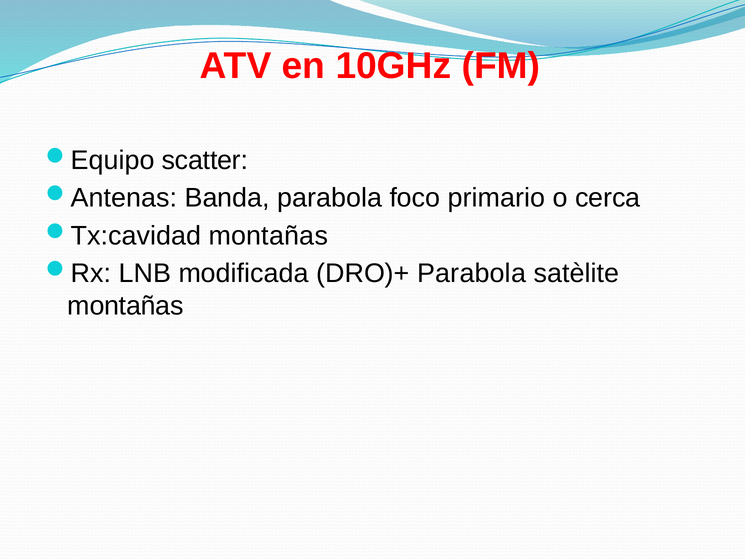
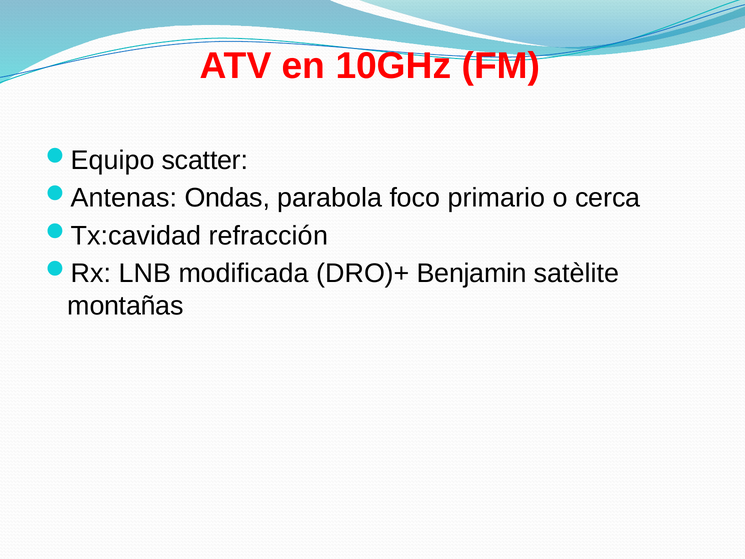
Banda: Banda -> Ondas (227, 198)
montañas: montañas -> refracción (268, 236)
DRO)+ Parabola: Parabola -> Benjamin (472, 273)
